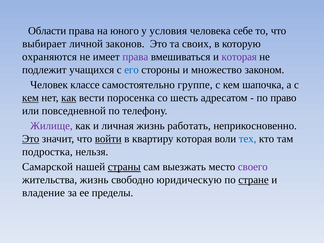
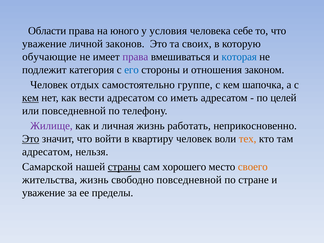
выбирает: выбирает -> уважение (44, 44)
охраняются: охраняются -> обучающие (49, 57)
которая colour: purple -> blue (239, 57)
учащихся: учащихся -> категория (92, 70)
множество: множество -> отношения (217, 70)
классе: классе -> отдых (85, 85)
как underline: present -> none (69, 98)
вести поросенка: поросенка -> адресатом (131, 98)
шесть: шесть -> иметь (184, 98)
право: право -> целей (283, 98)
войти underline: present -> none (108, 139)
квартиру которая: которая -> человек (194, 139)
тех colour: blue -> orange (248, 139)
подростка: подростка -> адресатом (47, 152)
выезжать: выезжать -> хорошего (184, 167)
своего colour: purple -> orange (253, 167)
свободно юридическую: юридическую -> повседневной (189, 180)
стране underline: present -> none (254, 180)
владение: владение -> уважение (44, 193)
